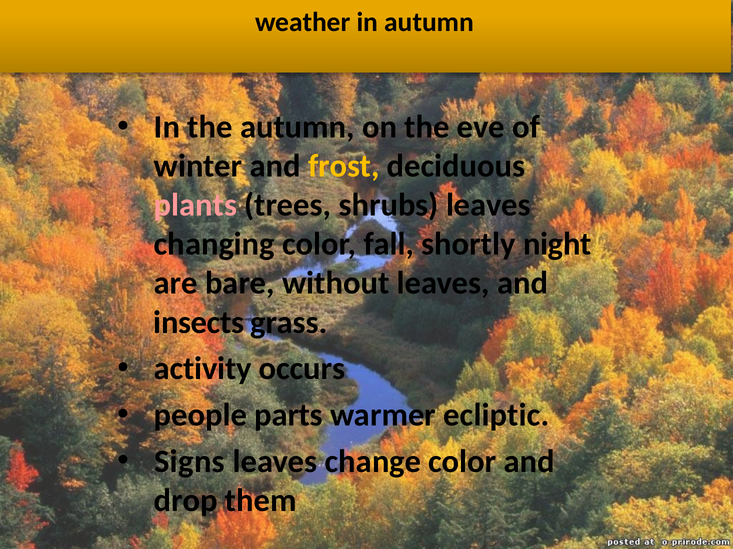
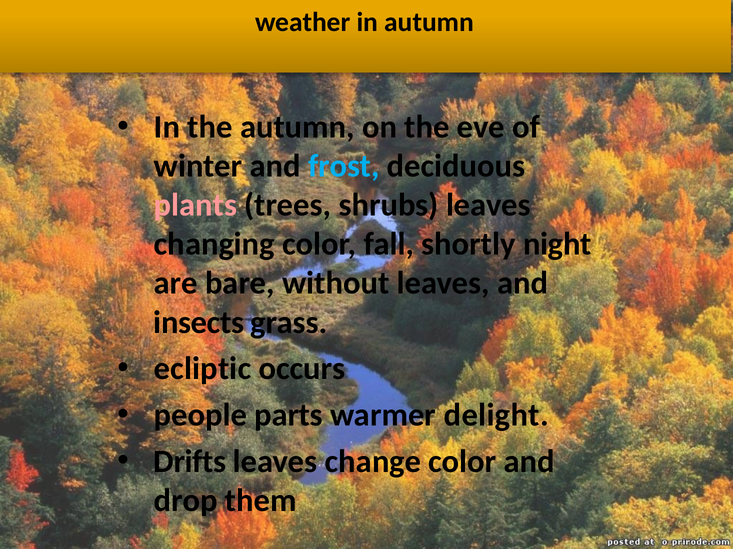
frost colour: yellow -> light blue (344, 166)
activity: activity -> ecliptic (203, 369)
ecliptic: ecliptic -> delight (496, 416)
Signs: Signs -> Drifts (190, 462)
